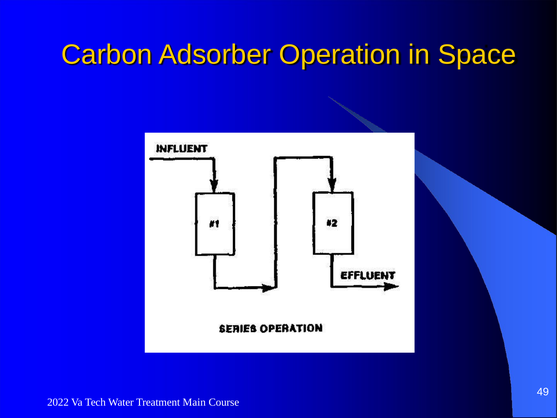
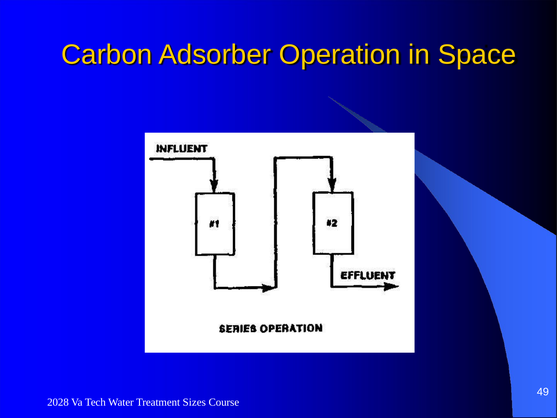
2022: 2022 -> 2028 (58, 402)
Main: Main -> Sizes (194, 402)
